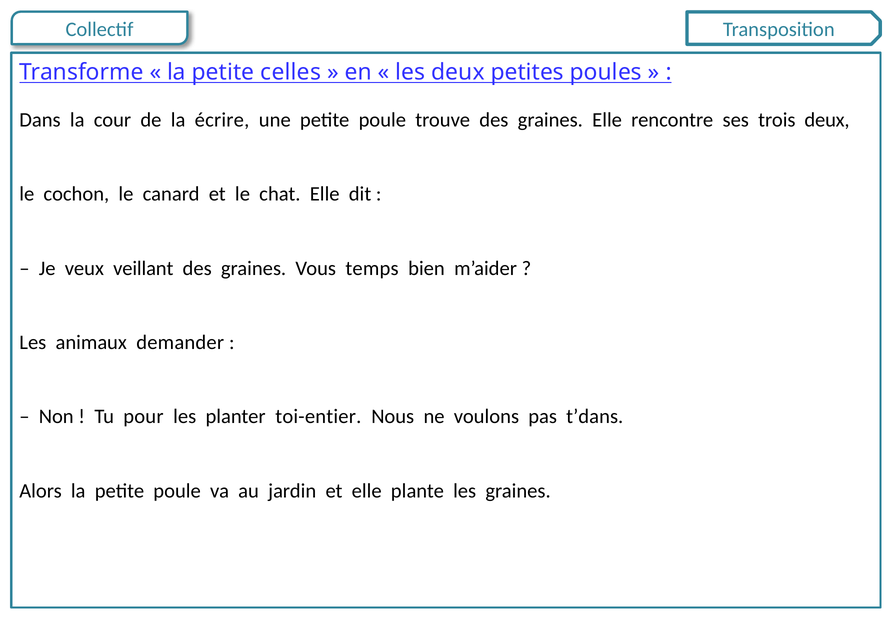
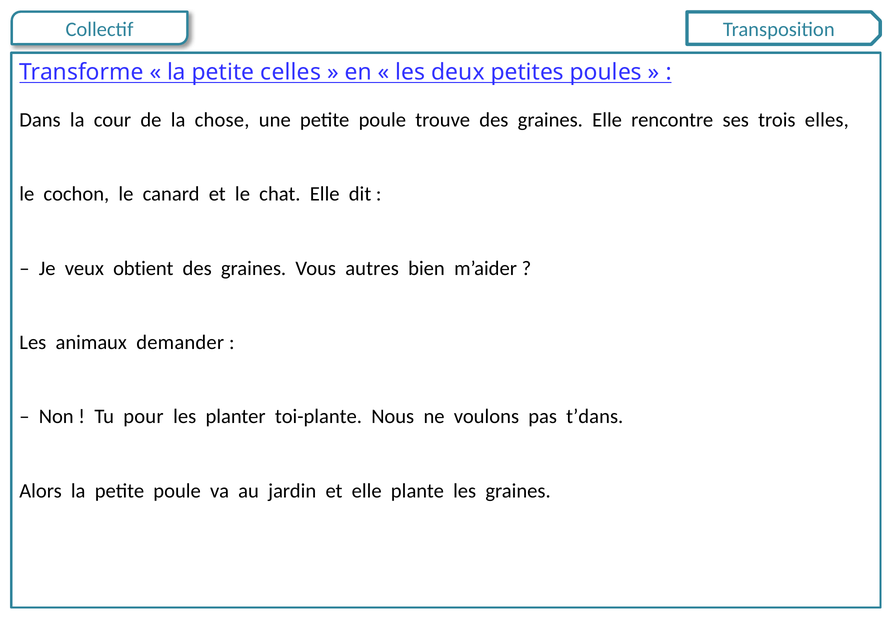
écrire: écrire -> chose (222, 120)
trois deux: deux -> elles (827, 120)
veillant: veillant -> obtient (143, 268)
temps: temps -> autres (372, 268)
toi-entier: toi-entier -> toi-plante (318, 416)
